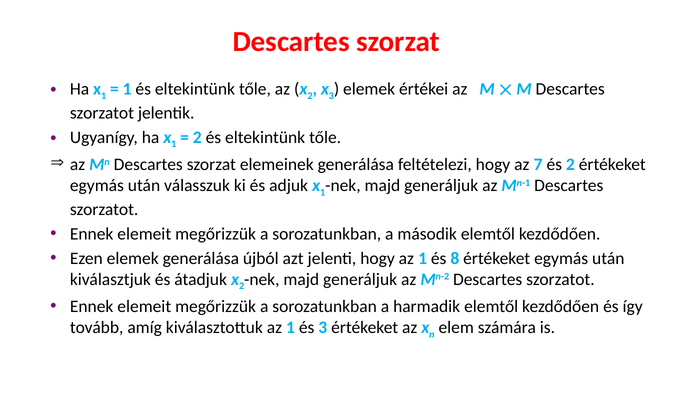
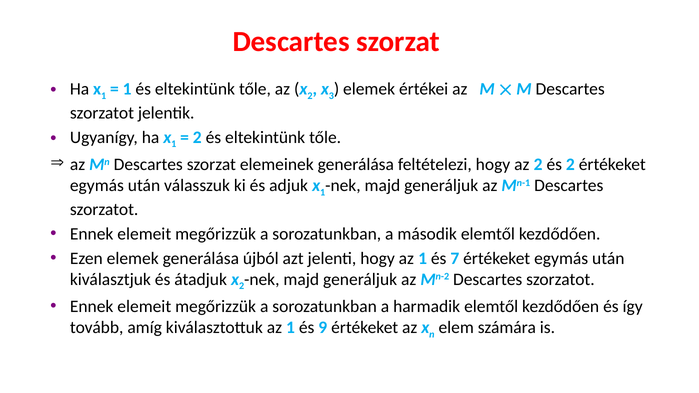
az 7: 7 -> 2 (538, 165)
8: 8 -> 7 (455, 258)
és 3: 3 -> 9 (323, 328)
